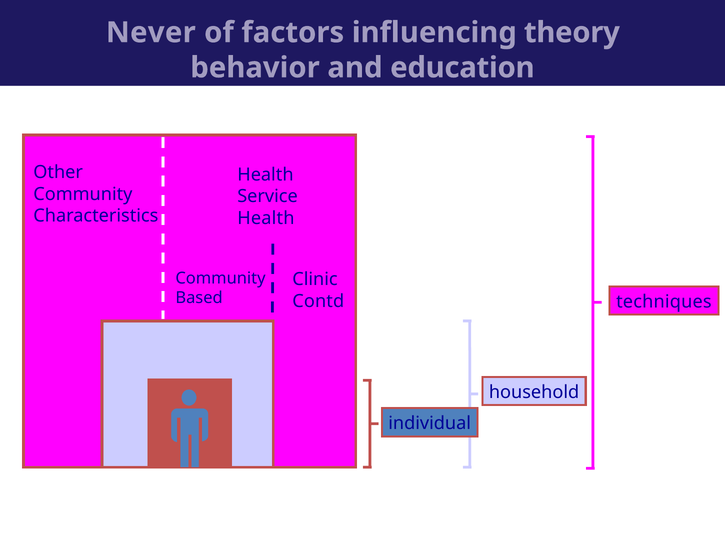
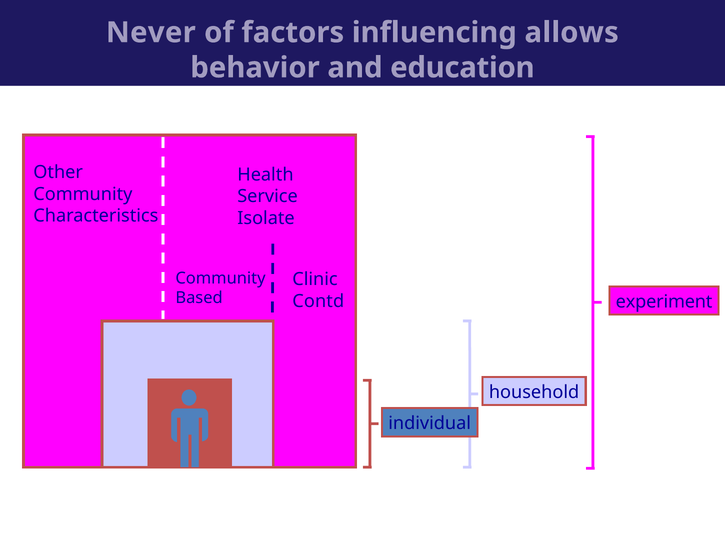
theory: theory -> allows (572, 33)
Health: Health -> Isolate (266, 218)
techniques: techniques -> experiment (664, 302)
